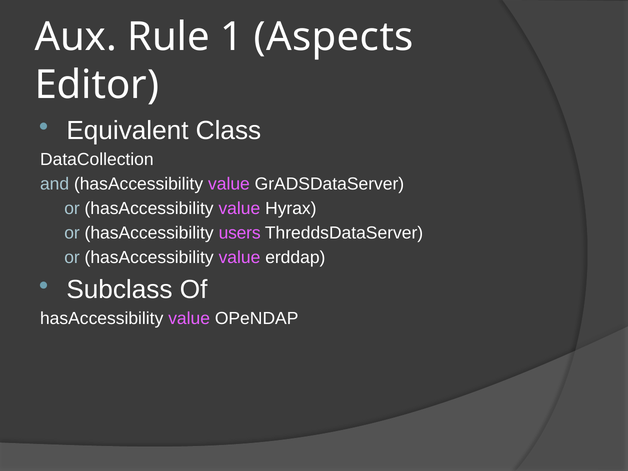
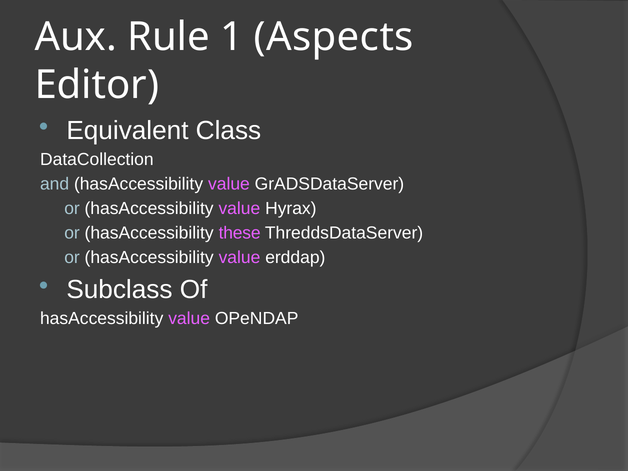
users: users -> these (240, 233)
